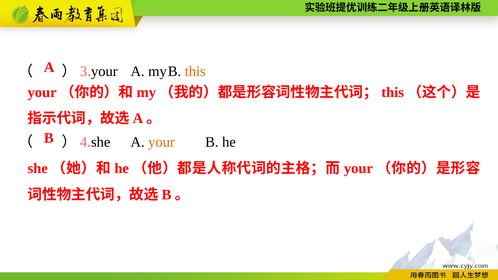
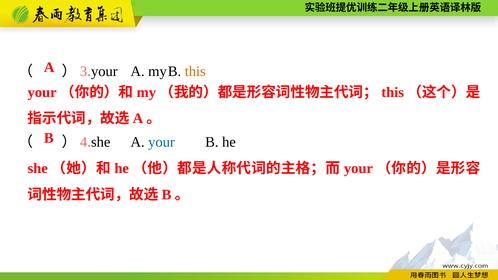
your colour: orange -> blue (162, 142)
